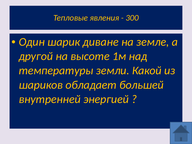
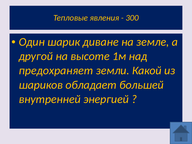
температуры: температуры -> предохраняет (56, 71)
